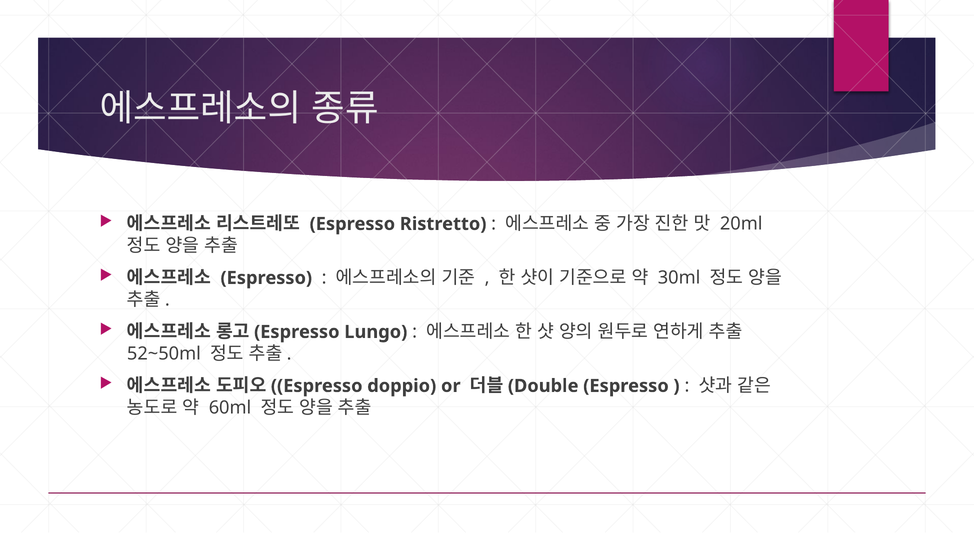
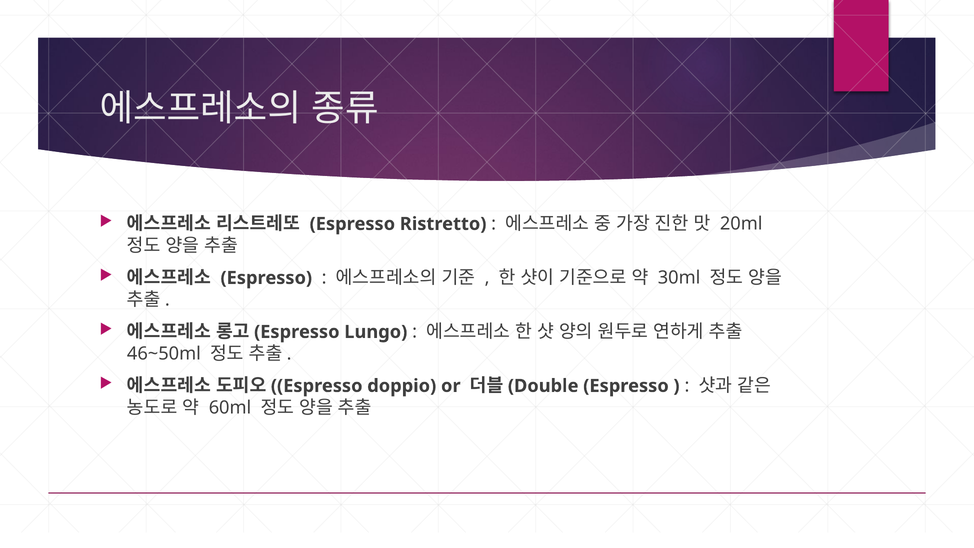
52~50ml: 52~50ml -> 46~50ml (164, 354)
